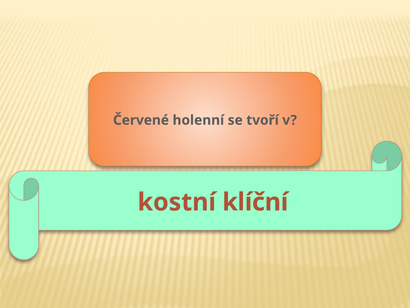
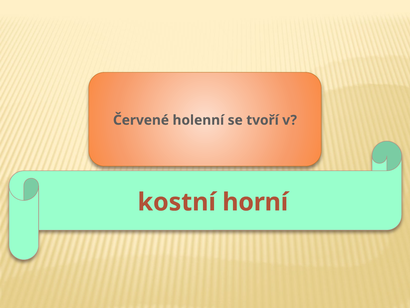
klíční: klíční -> horní (255, 202)
